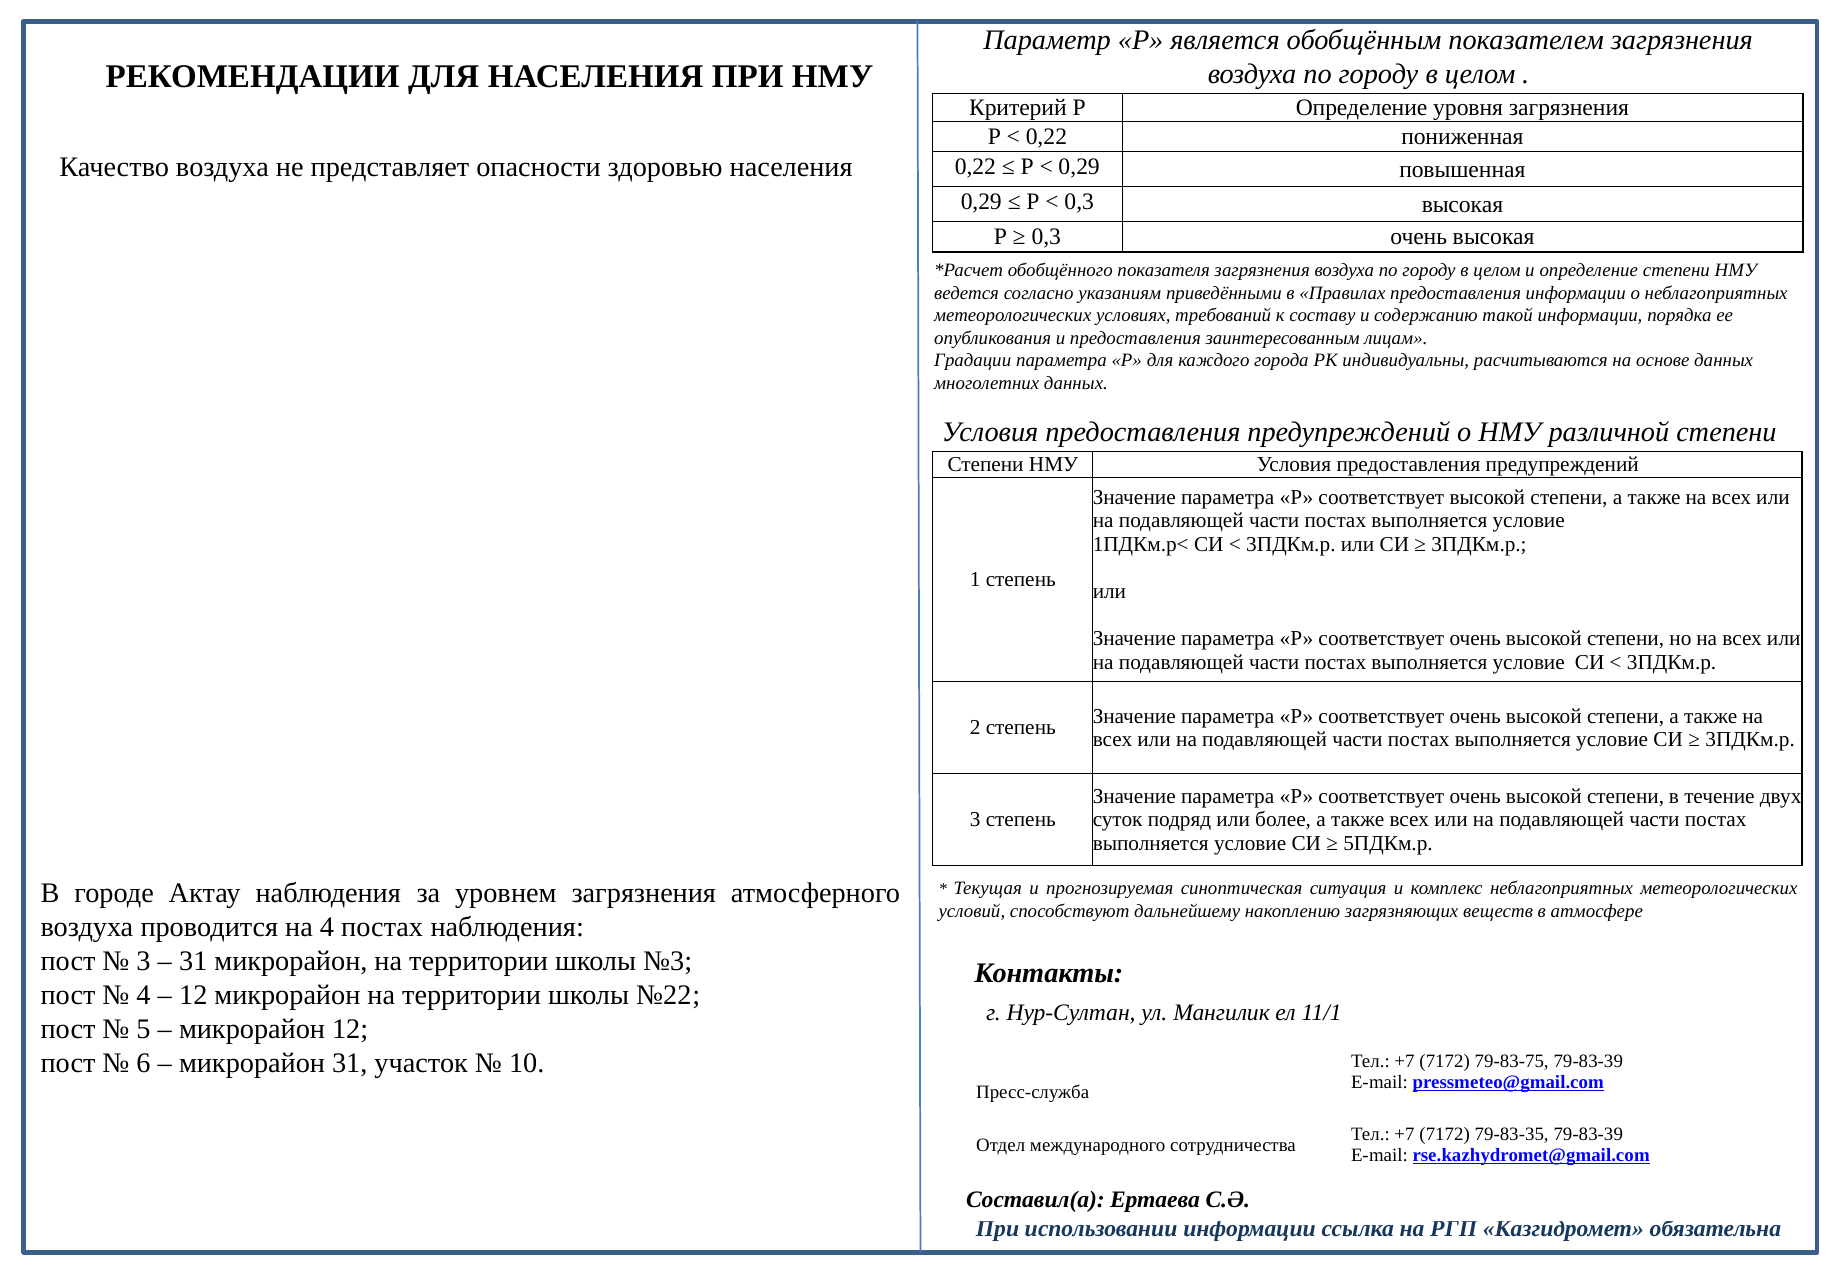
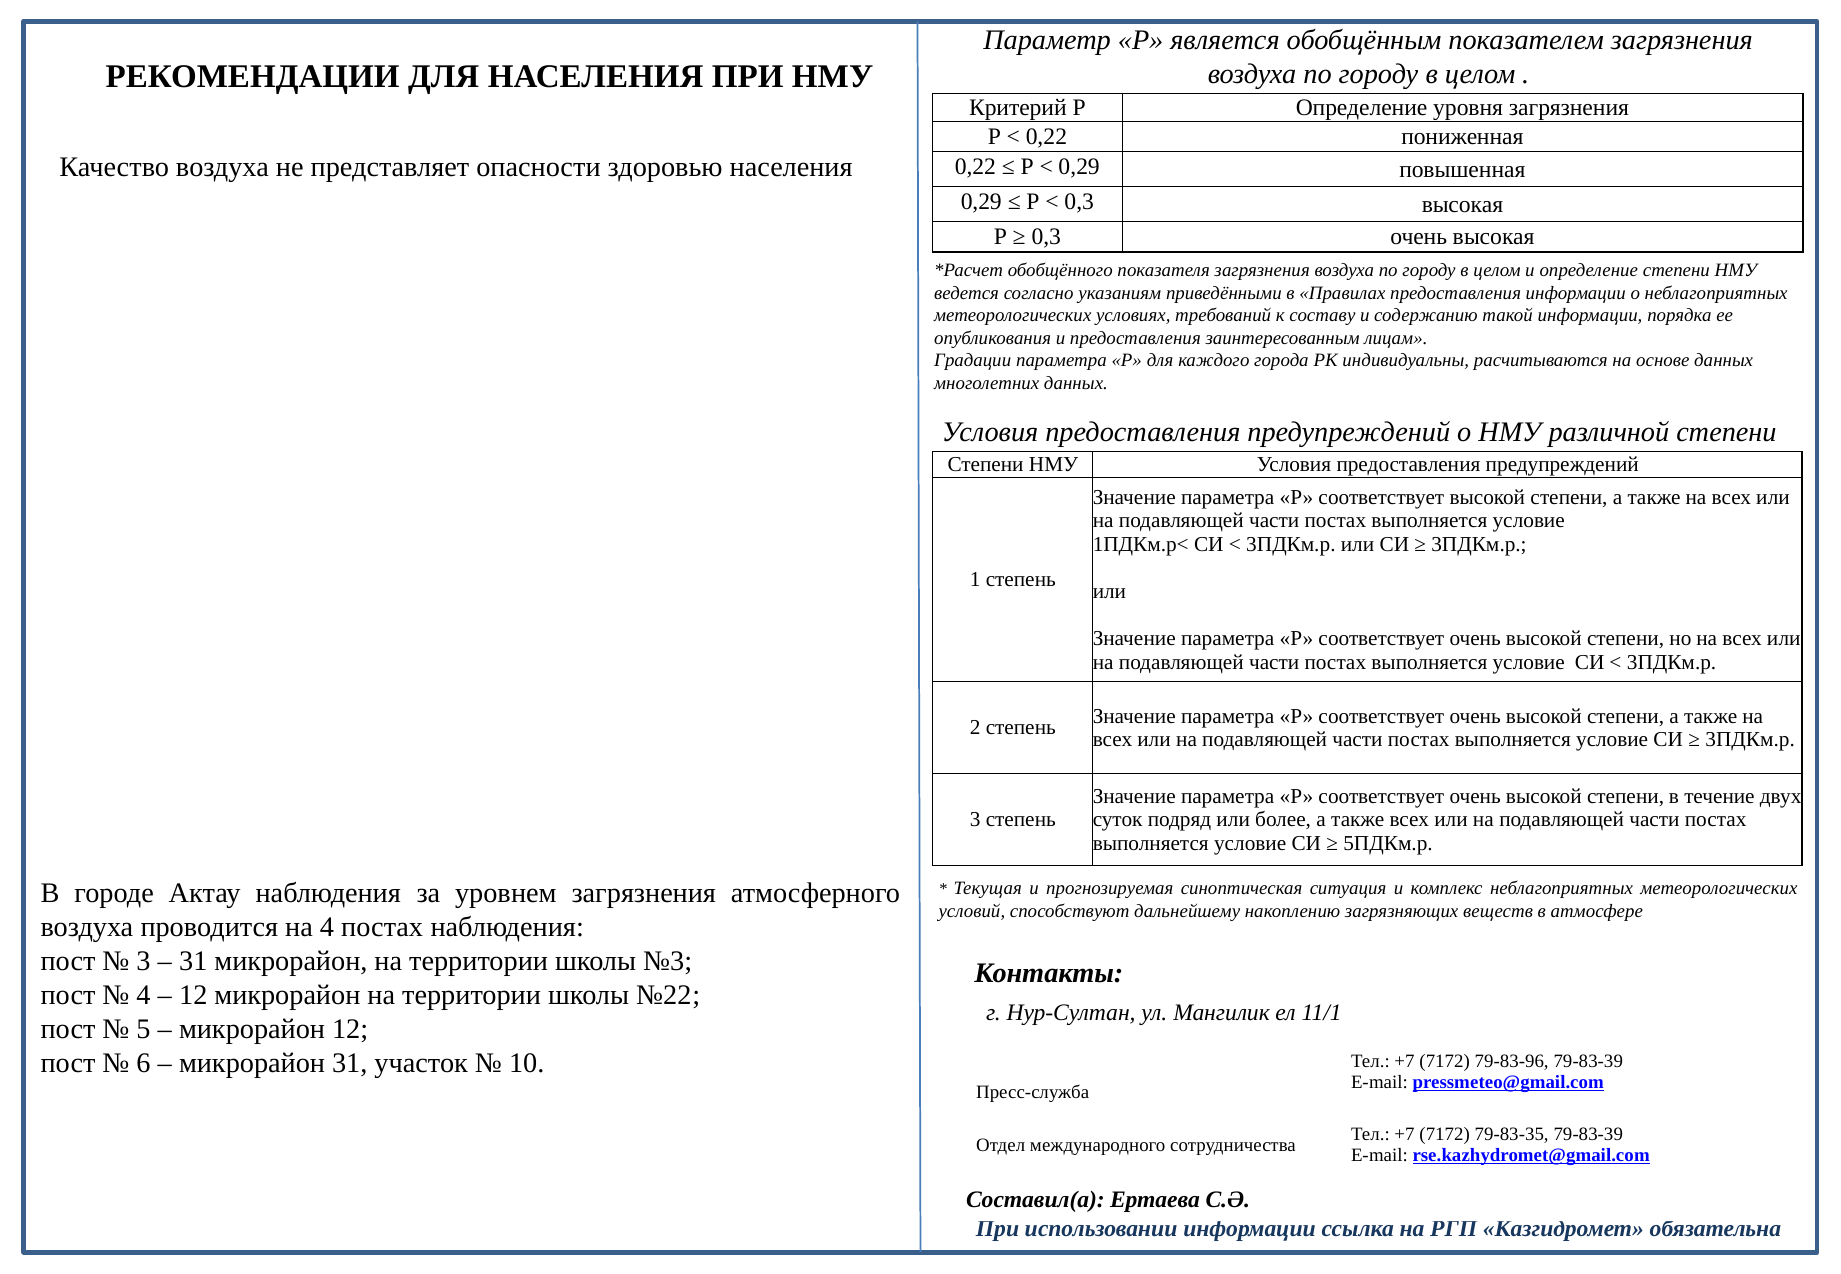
79-83-75: 79-83-75 -> 79-83-96 (1512, 1061)
